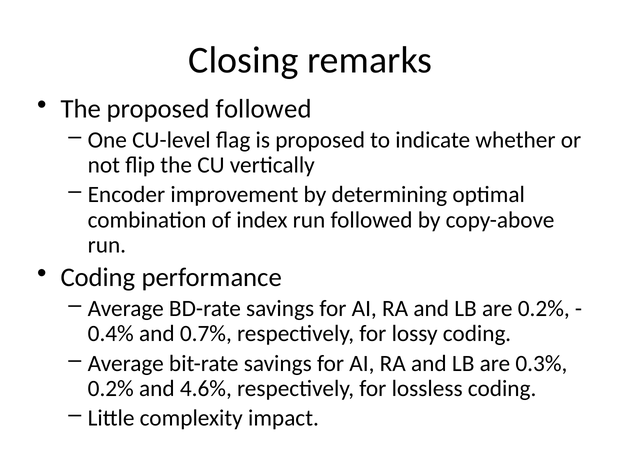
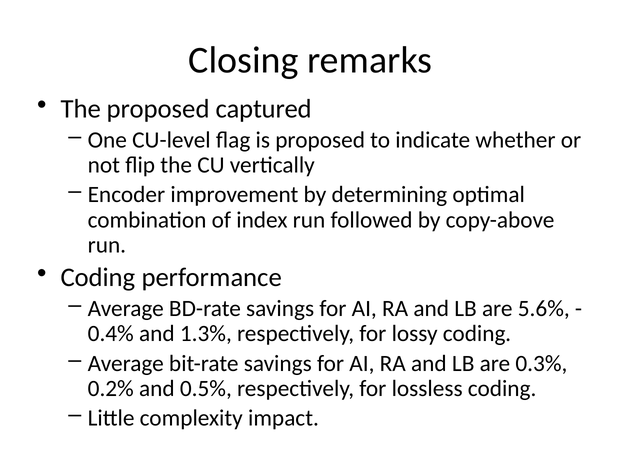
proposed followed: followed -> captured (264, 109)
are 0.2%: 0.2% -> 5.6% (544, 308)
0.7%: 0.7% -> 1.3% (206, 334)
4.6%: 4.6% -> 0.5% (206, 388)
